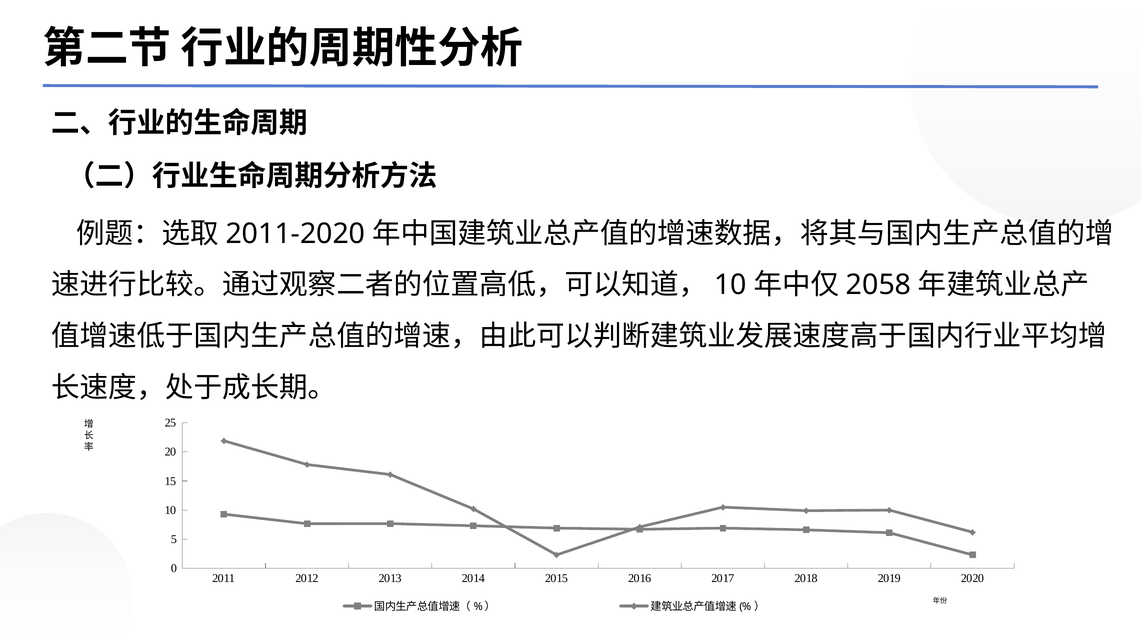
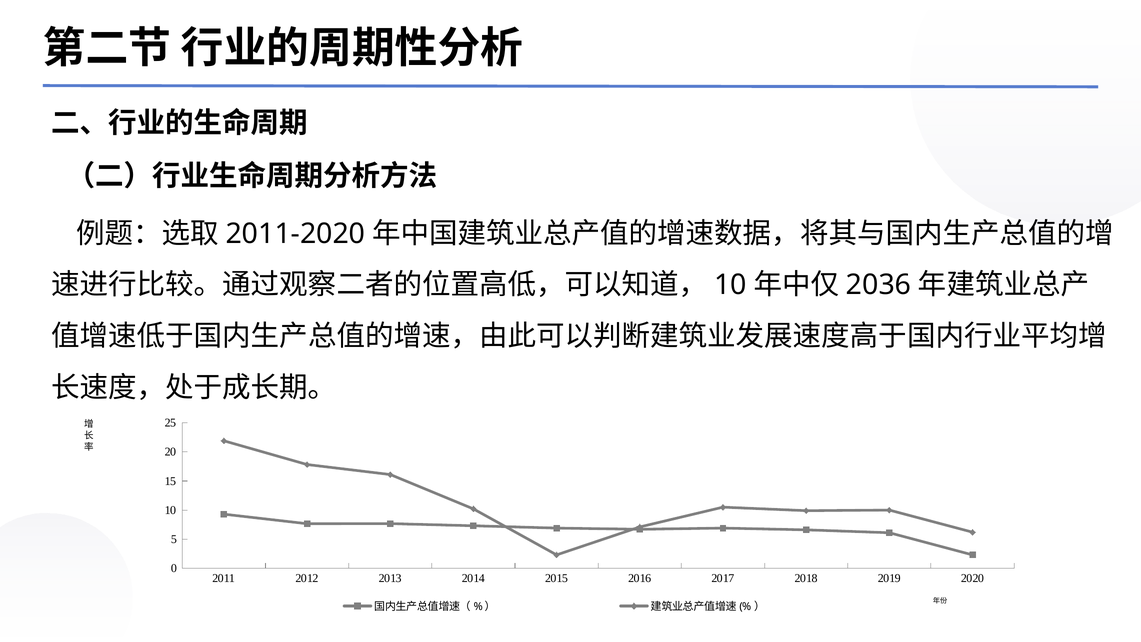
2058: 2058 -> 2036 (879, 285)
